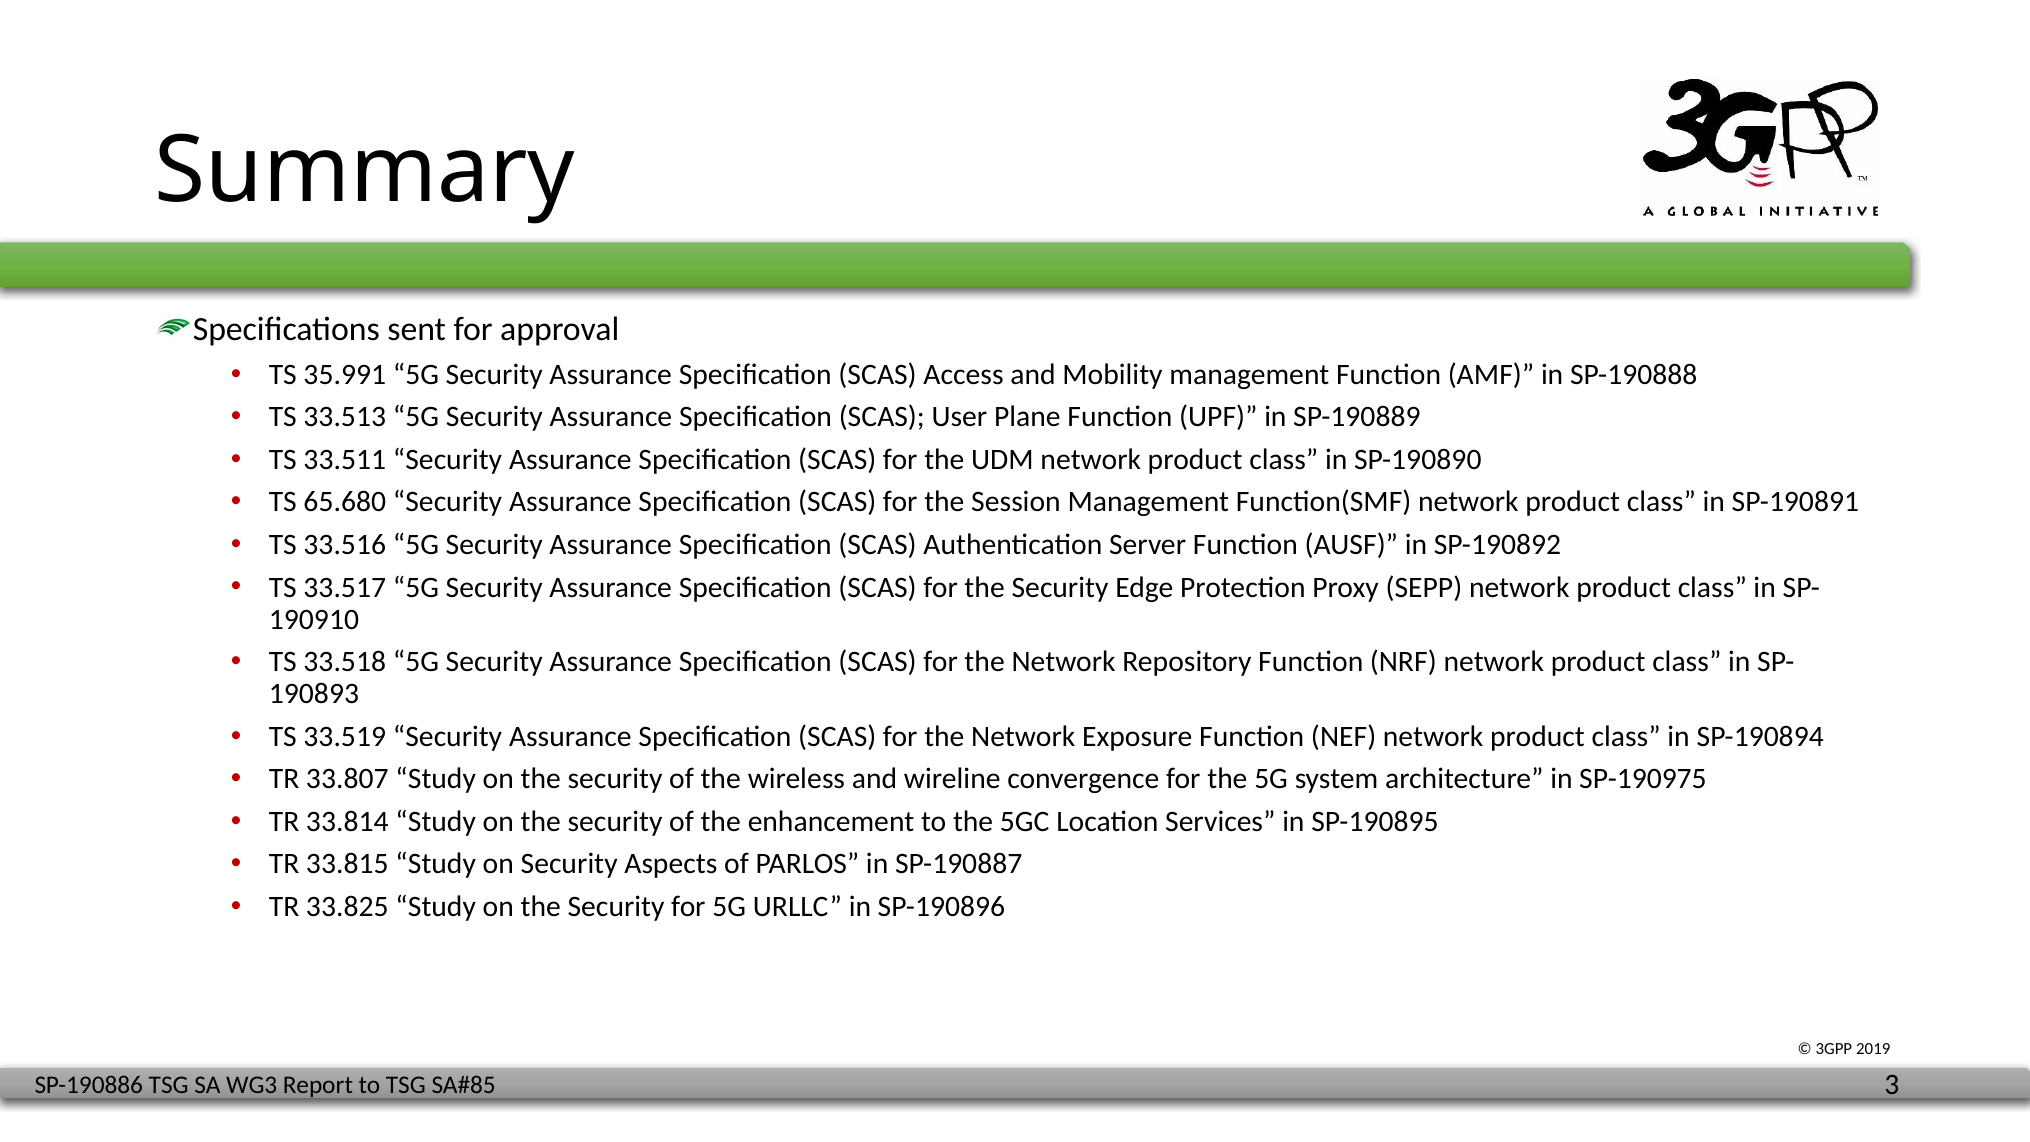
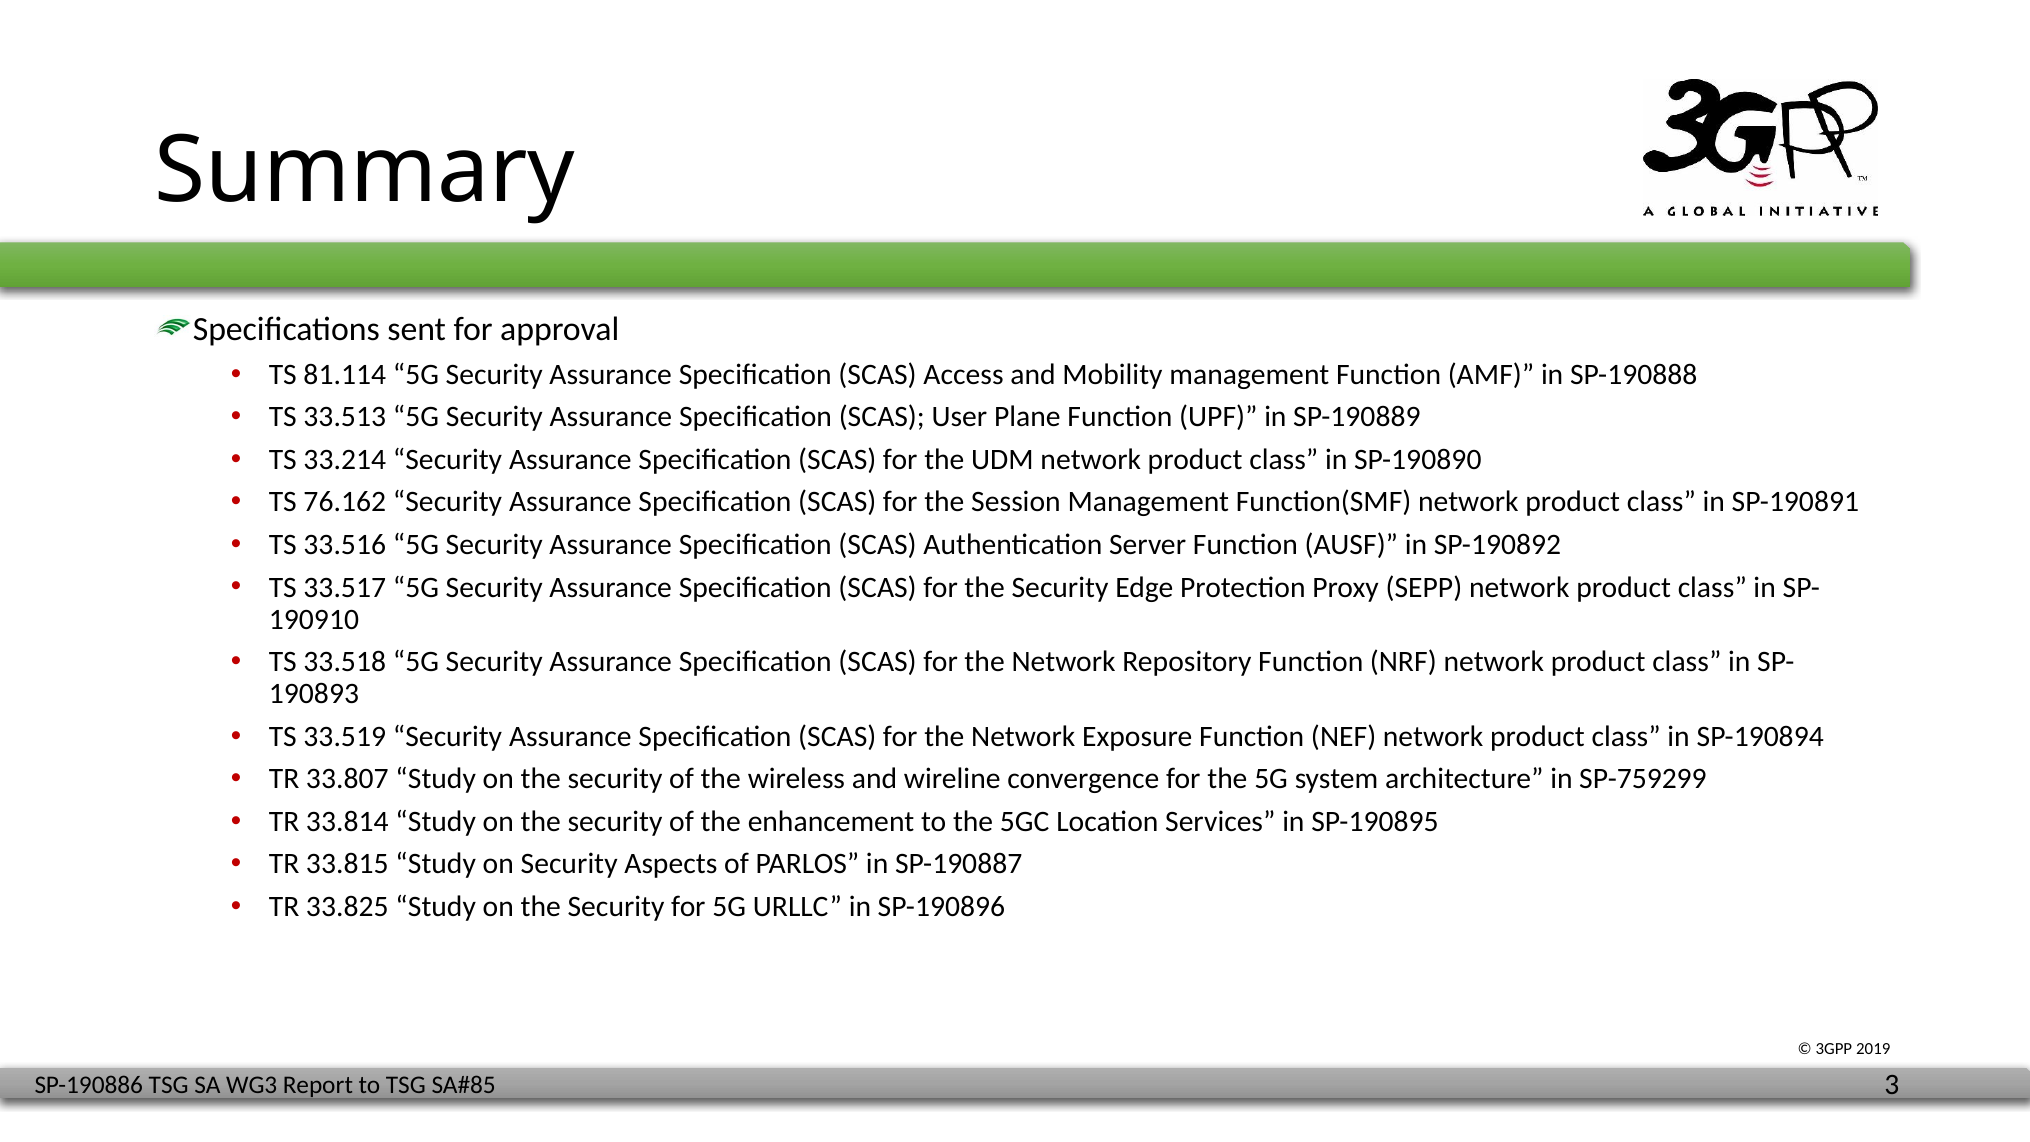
35.991: 35.991 -> 81.114 (345, 374)
33.511: 33.511 -> 33.214 (345, 460)
65.680: 65.680 -> 76.162 (345, 502)
SP-190975: SP-190975 -> SP-759299 (1643, 779)
